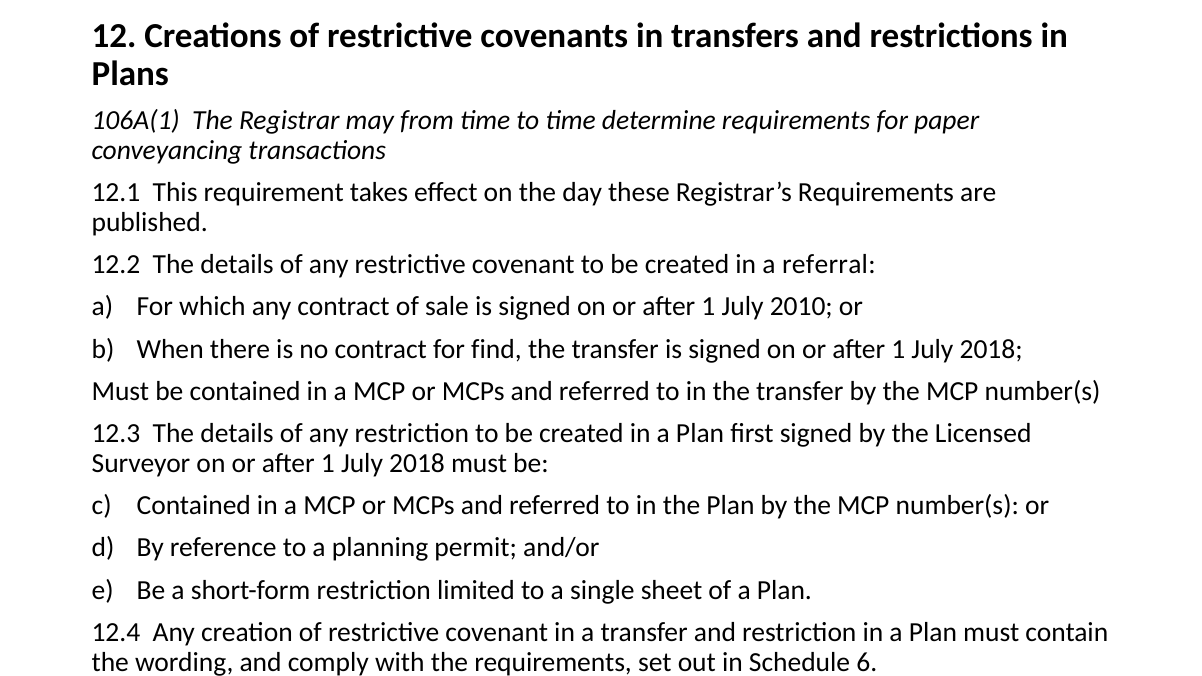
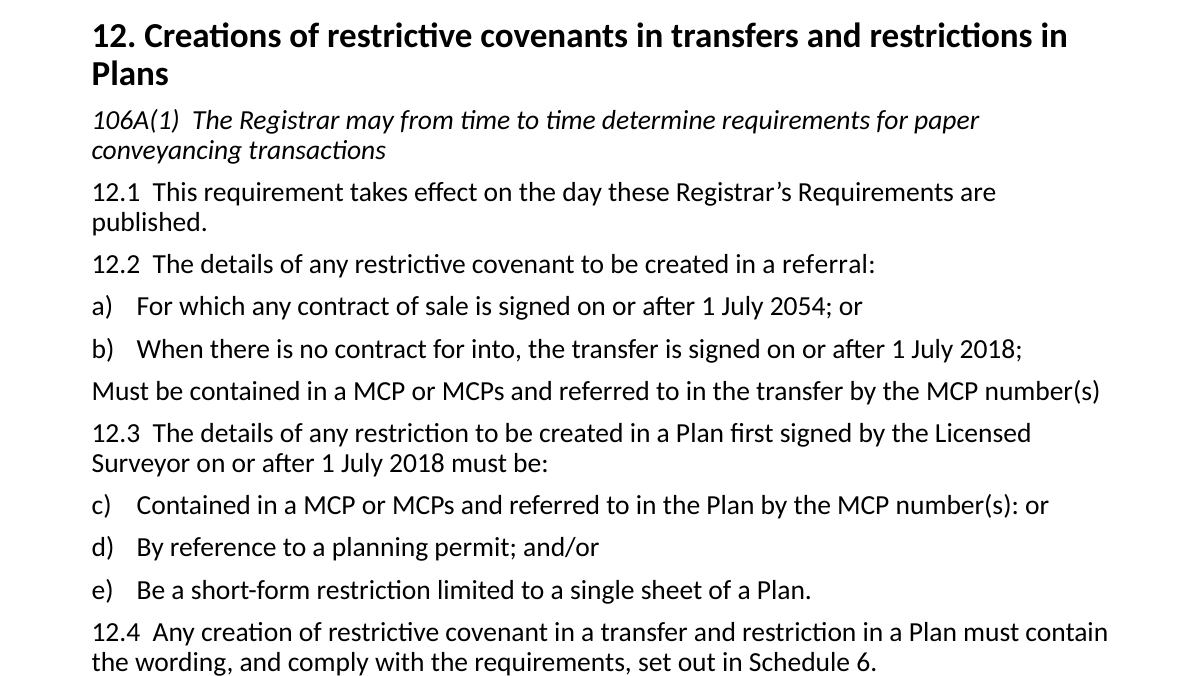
2010: 2010 -> 2054 (801, 307)
find: find -> into (497, 349)
